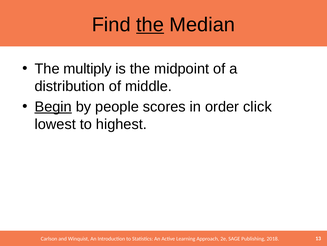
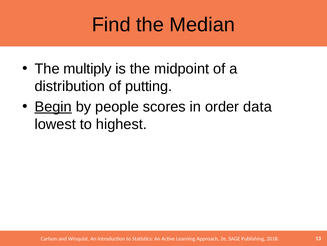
the underline: present -> none (150, 25)
middle: middle -> putting (149, 86)
click: click -> data (257, 106)
